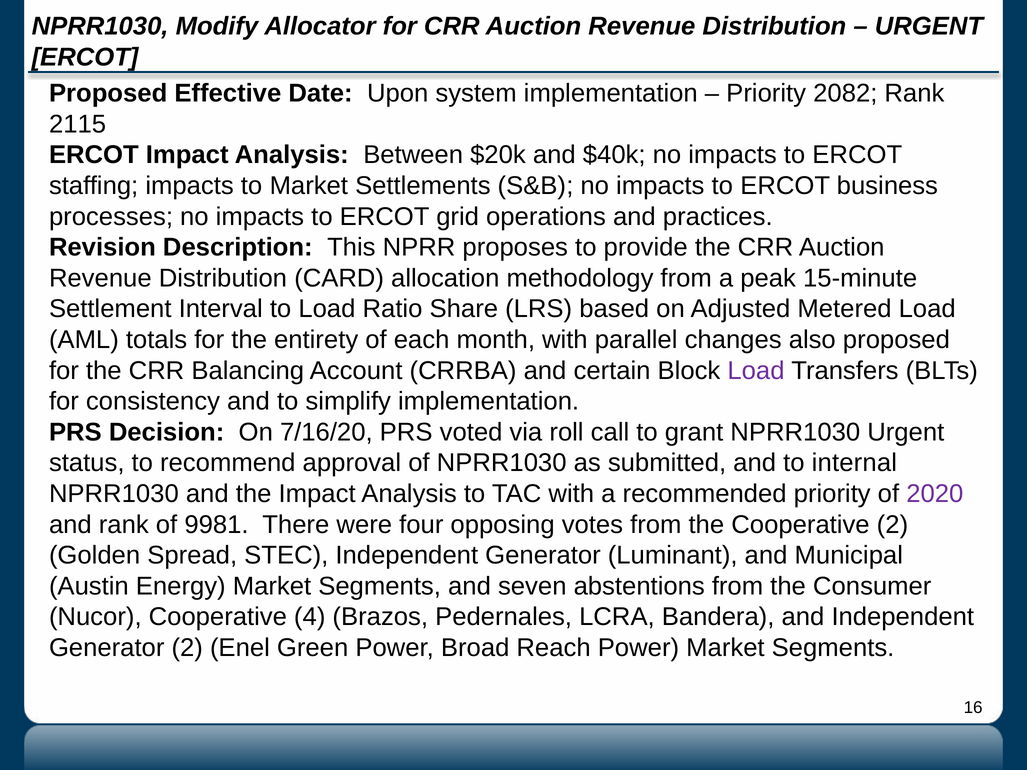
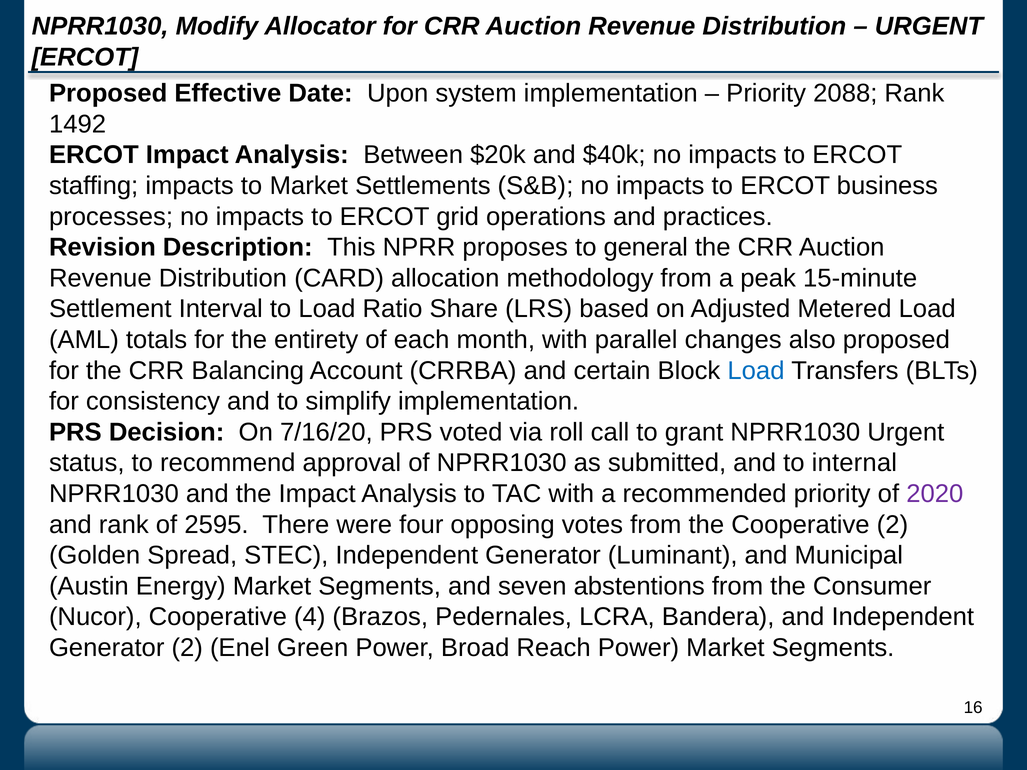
2082: 2082 -> 2088 (845, 93)
2115: 2115 -> 1492 (78, 124)
provide: provide -> general (646, 247)
Load colour: purple -> blue (756, 371)
9981: 9981 -> 2595 (216, 525)
